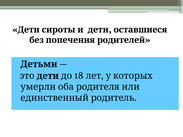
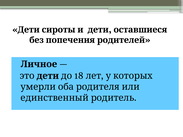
Детьми: Детьми -> Личное (39, 64)
